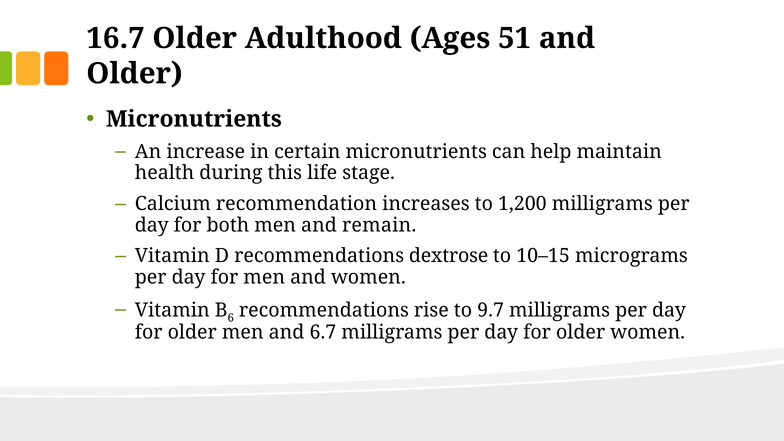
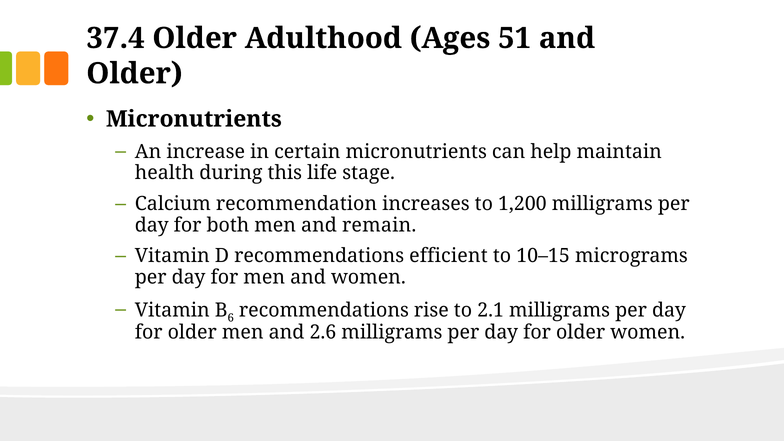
16.7: 16.7 -> 37.4 (115, 38)
dextrose: dextrose -> efficient (448, 256)
9.7: 9.7 -> 2.1 (491, 311)
6.7: 6.7 -> 2.6 (323, 332)
